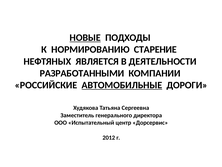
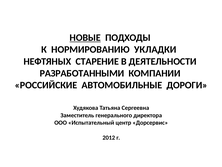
СТАРЕНИЕ: СТАРЕНИЕ -> УКЛАДКИ (155, 49)
ЯВЛЯЕТСЯ: ЯВЛЯЕТСЯ -> СТАРЕНИЕ (97, 61)
АВТОМОБИЛЬНЫЕ underline: present -> none (122, 85)
